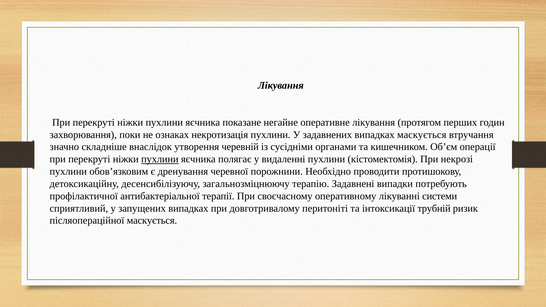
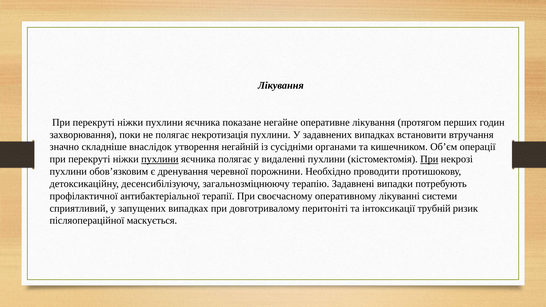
не ознаках: ознаках -> полягає (172, 135)
випадках маскується: маскується -> встановити (422, 135)
черевній: черевній -> негайній (240, 147)
При underline: none -> present (429, 159)
